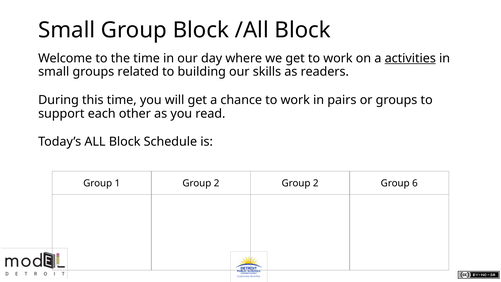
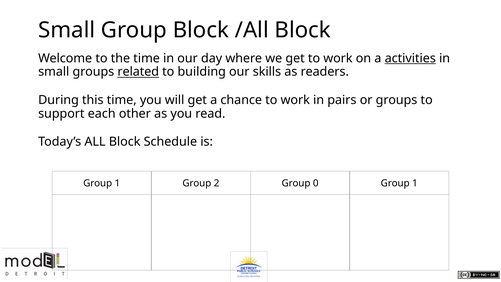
related underline: none -> present (138, 72)
2 Group 2: 2 -> 0 (316, 183)
6: 6 -> 1 (415, 183)
